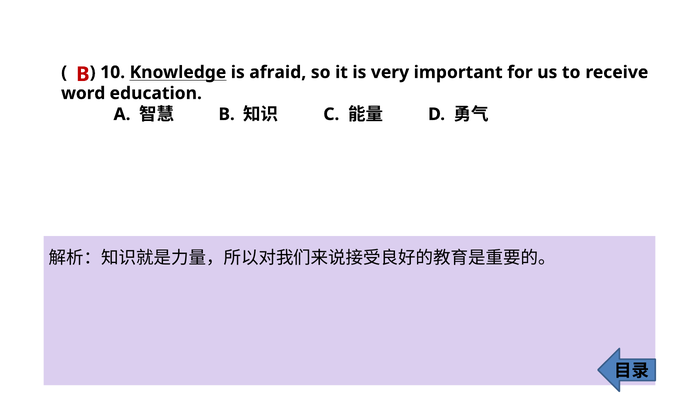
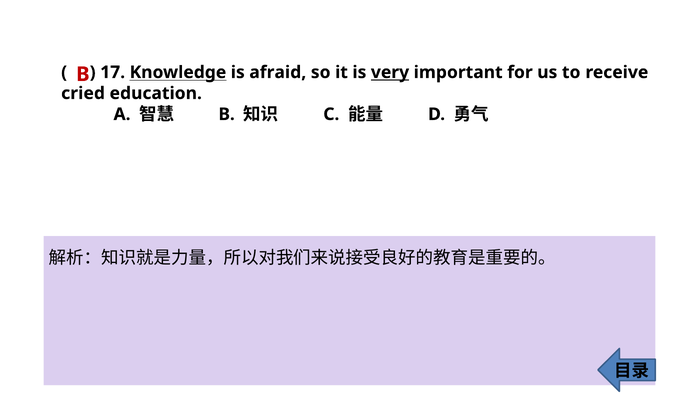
10: 10 -> 17 (113, 72)
very underline: none -> present (390, 72)
word: word -> cried (83, 93)
